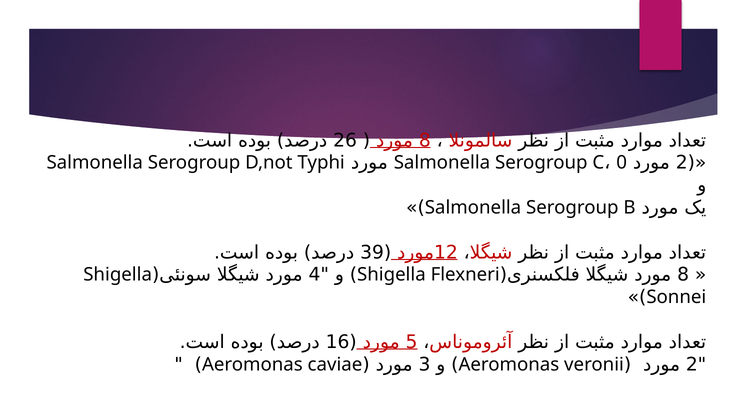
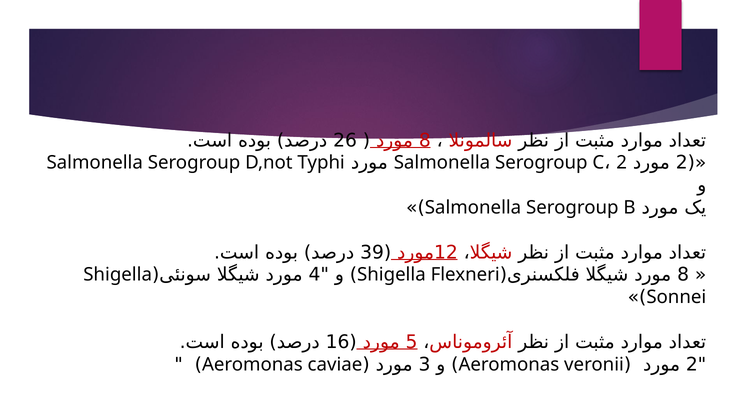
0: 0 -> 2 (622, 163)
